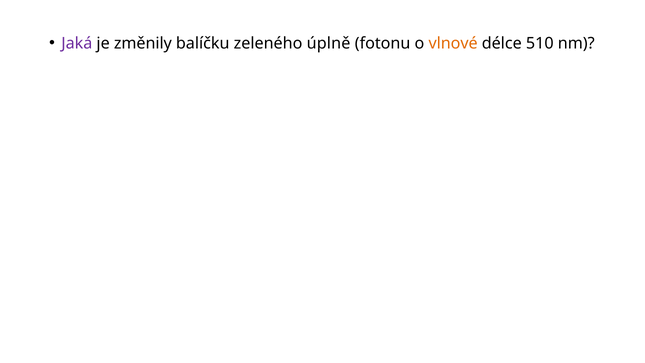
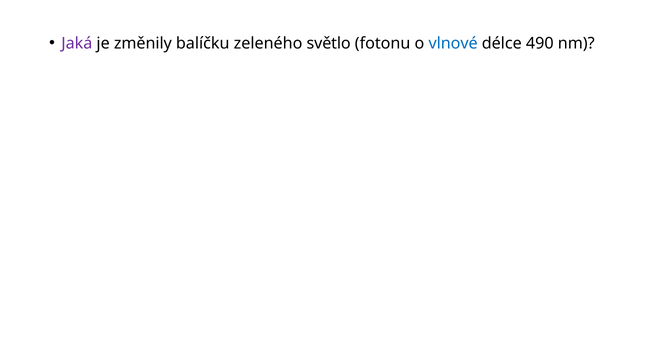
úplně: úplně -> světlo (329, 43)
vlnové colour: orange -> blue (453, 43)
510: 510 -> 490 (540, 43)
